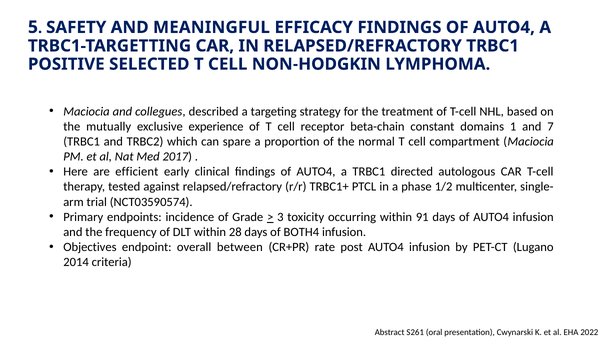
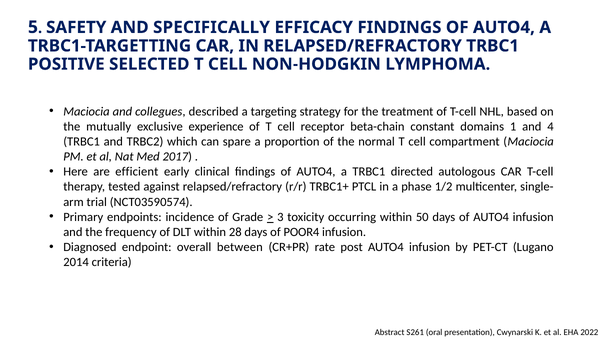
MEANINGFUL: MEANINGFUL -> SPECIFICALLY (211, 27)
7: 7 -> 4 (550, 127)
91: 91 -> 50 (422, 217)
BOTH4: BOTH4 -> POOR4 (301, 232)
Objectives: Objectives -> Diagnosed (90, 247)
